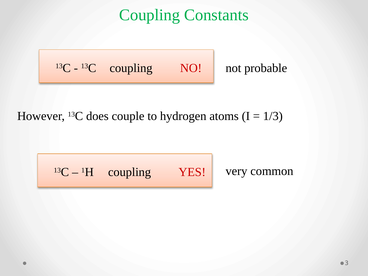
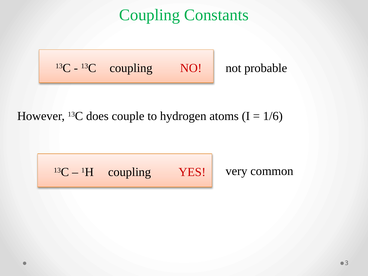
1/3: 1/3 -> 1/6 (273, 116)
